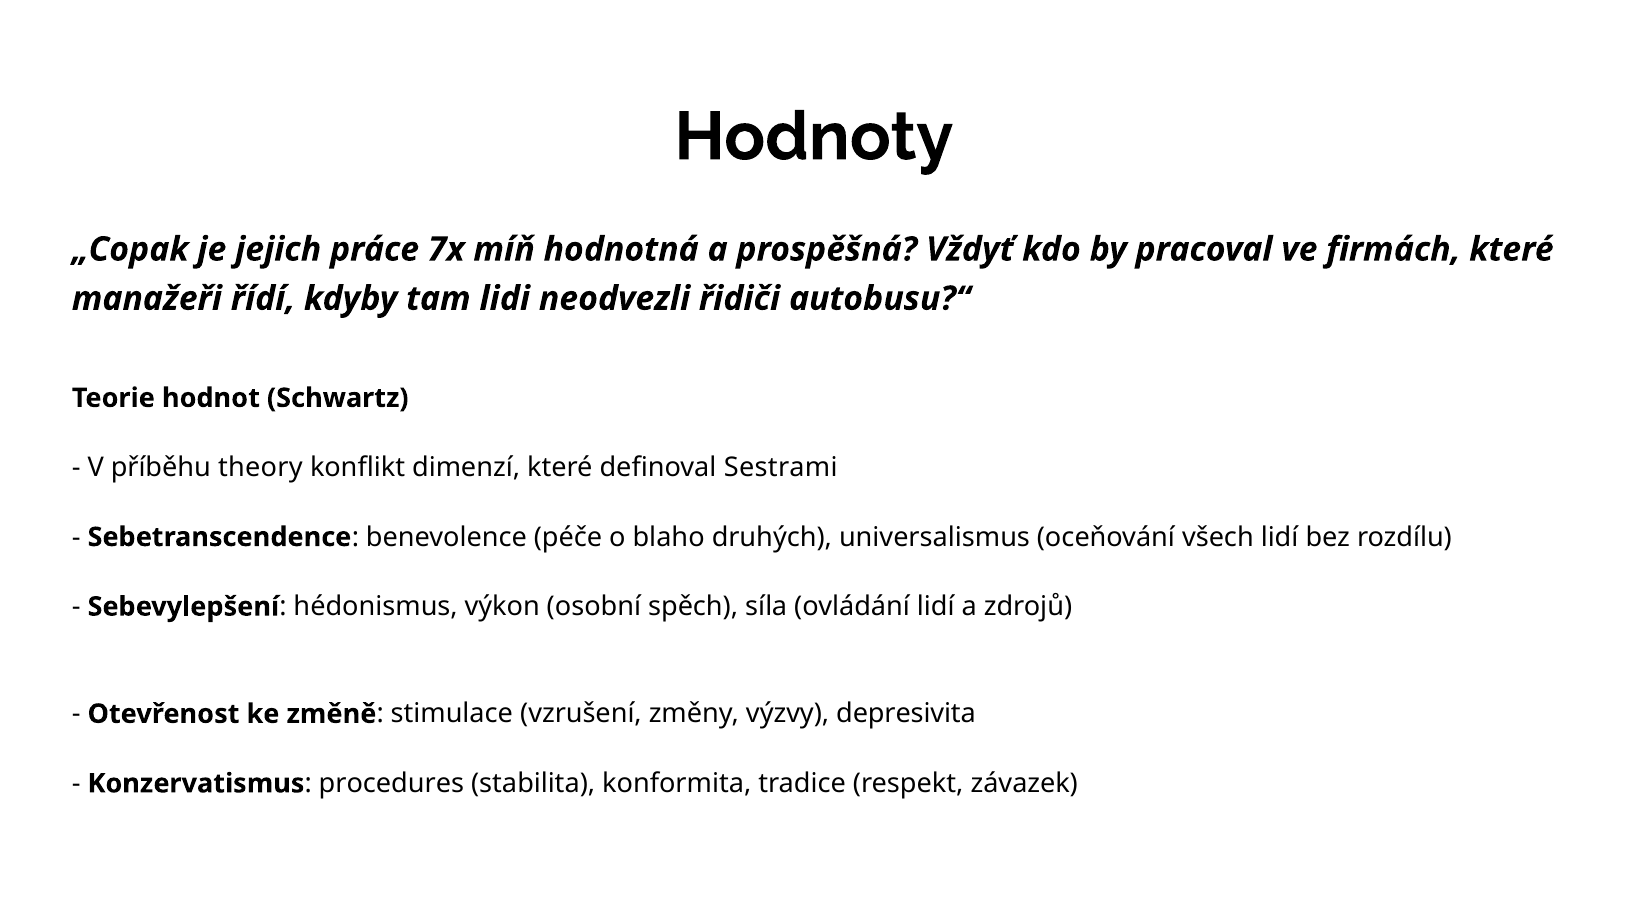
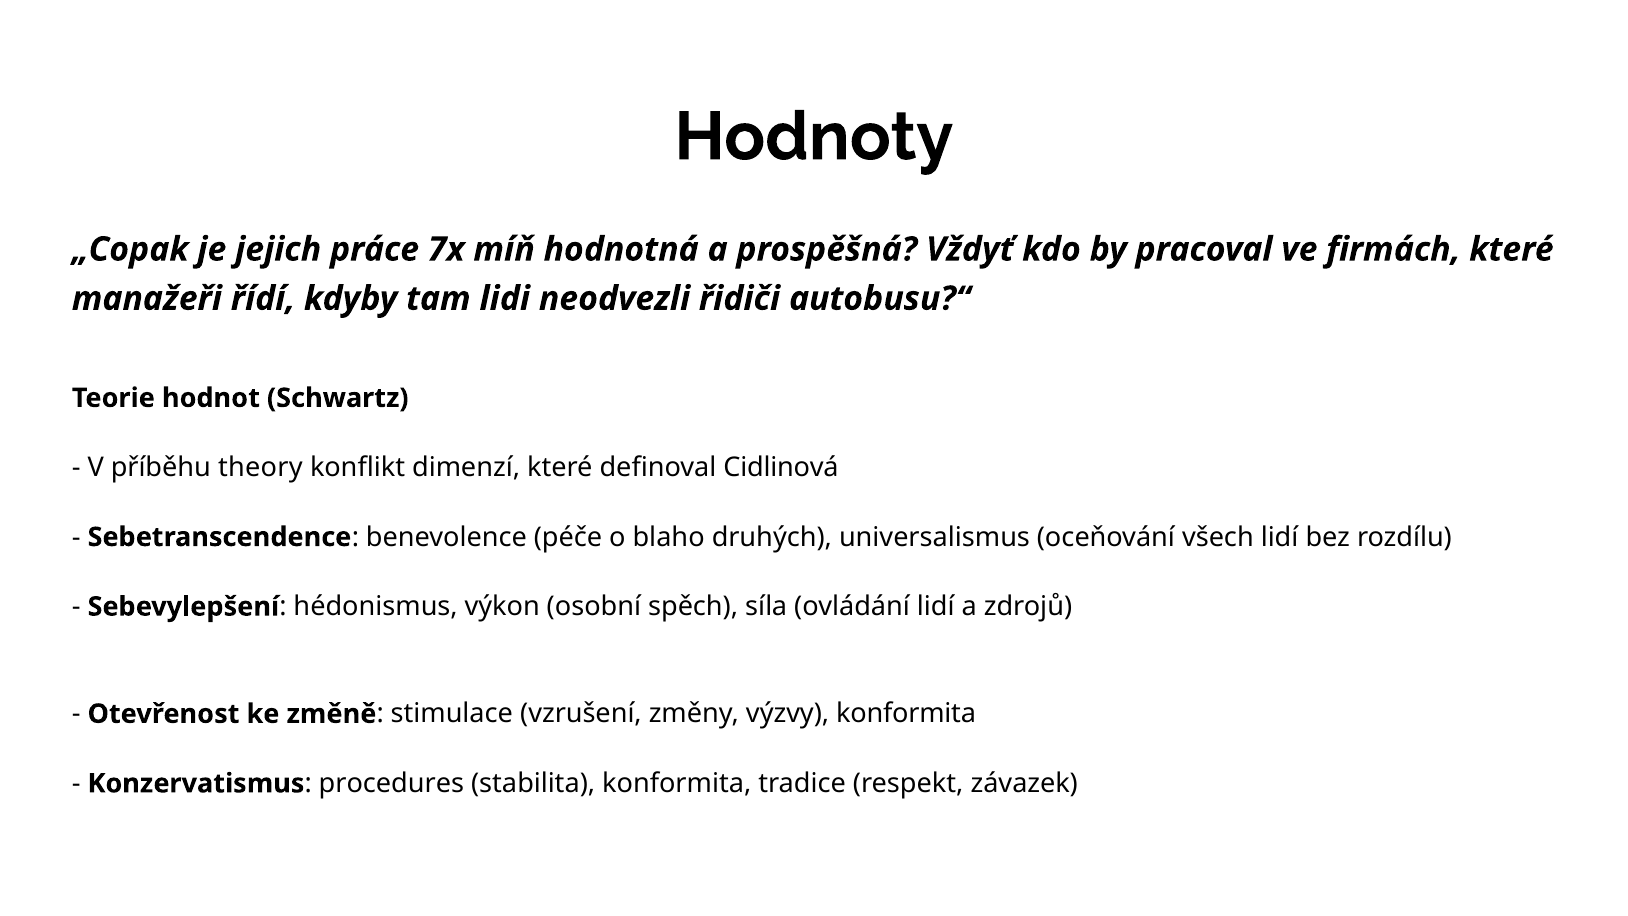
Sestrami: Sestrami -> Cidlinová (781, 467)
výzvy depresivita: depresivita -> konformita (906, 714)
